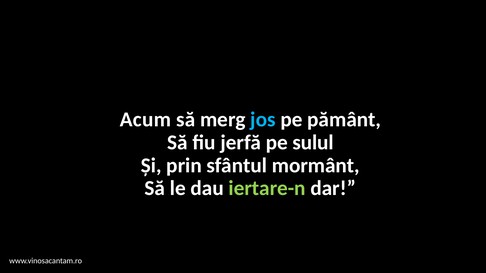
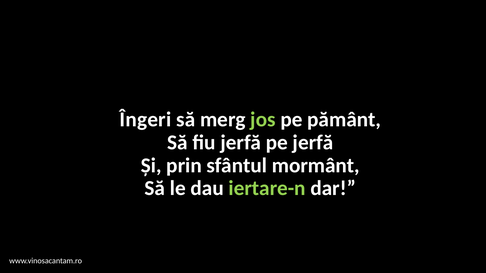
Acum: Acum -> Îngeri (145, 120)
jos colour: light blue -> light green (263, 120)
pe sulul: sulul -> jerfă (313, 143)
